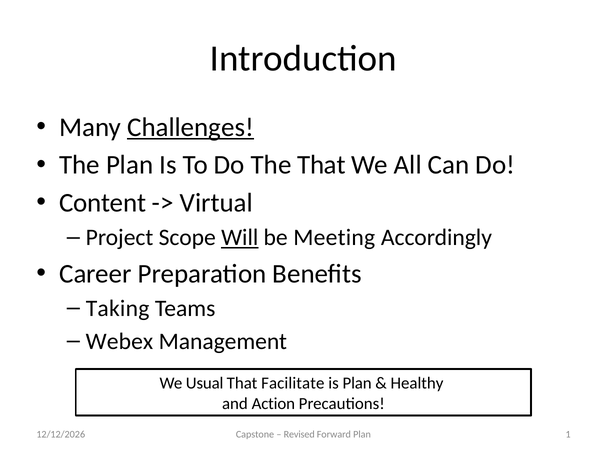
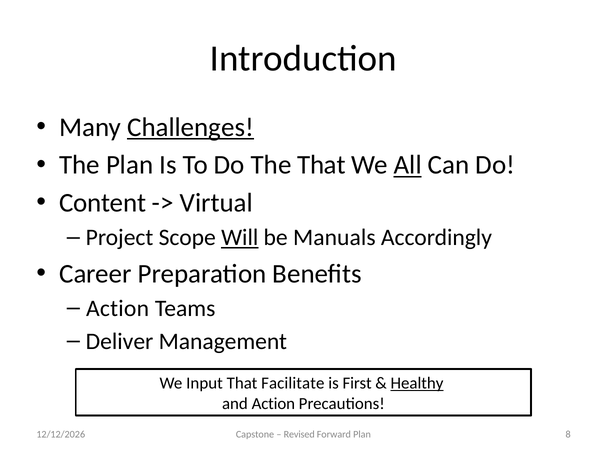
All underline: none -> present (408, 165)
Meeting: Meeting -> Manuals (334, 238)
Taking: Taking -> Action (118, 309)
Webex: Webex -> Deliver (120, 342)
Usual: Usual -> Input (205, 384)
is Plan: Plan -> First (357, 384)
Healthy underline: none -> present (417, 384)
1: 1 -> 8 (568, 435)
